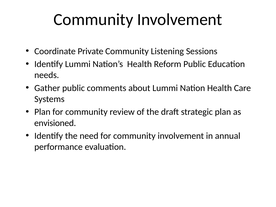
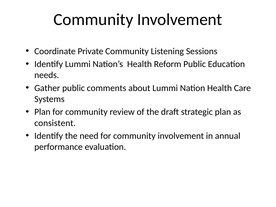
envisioned: envisioned -> consistent (55, 123)
